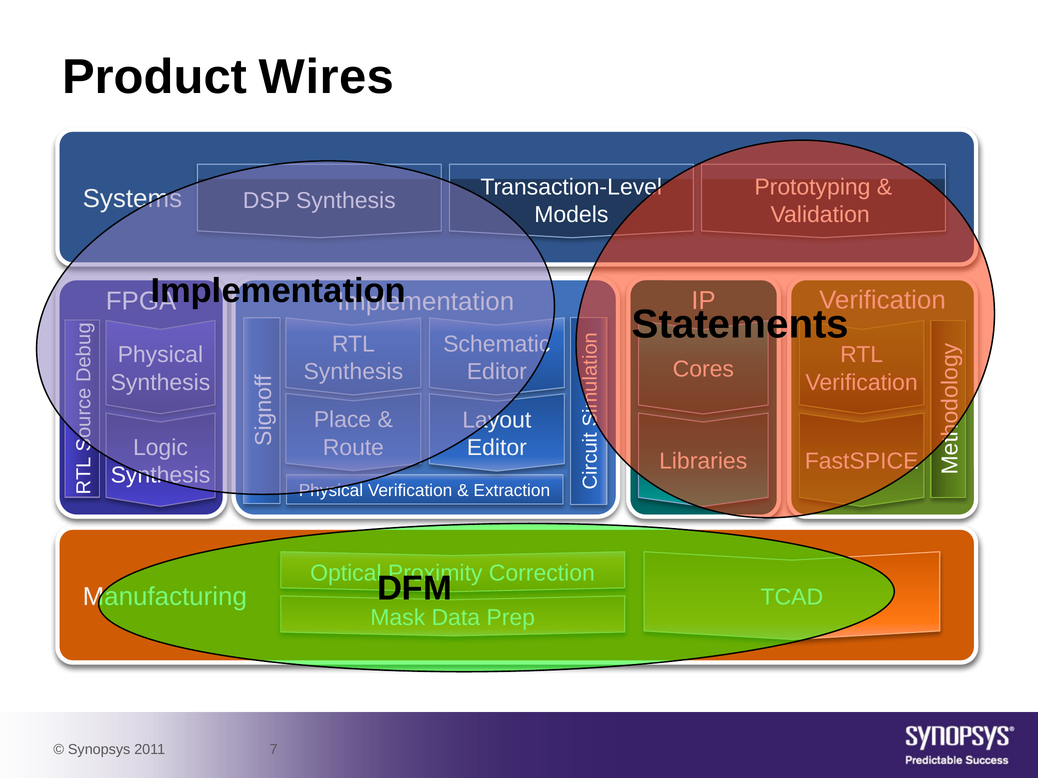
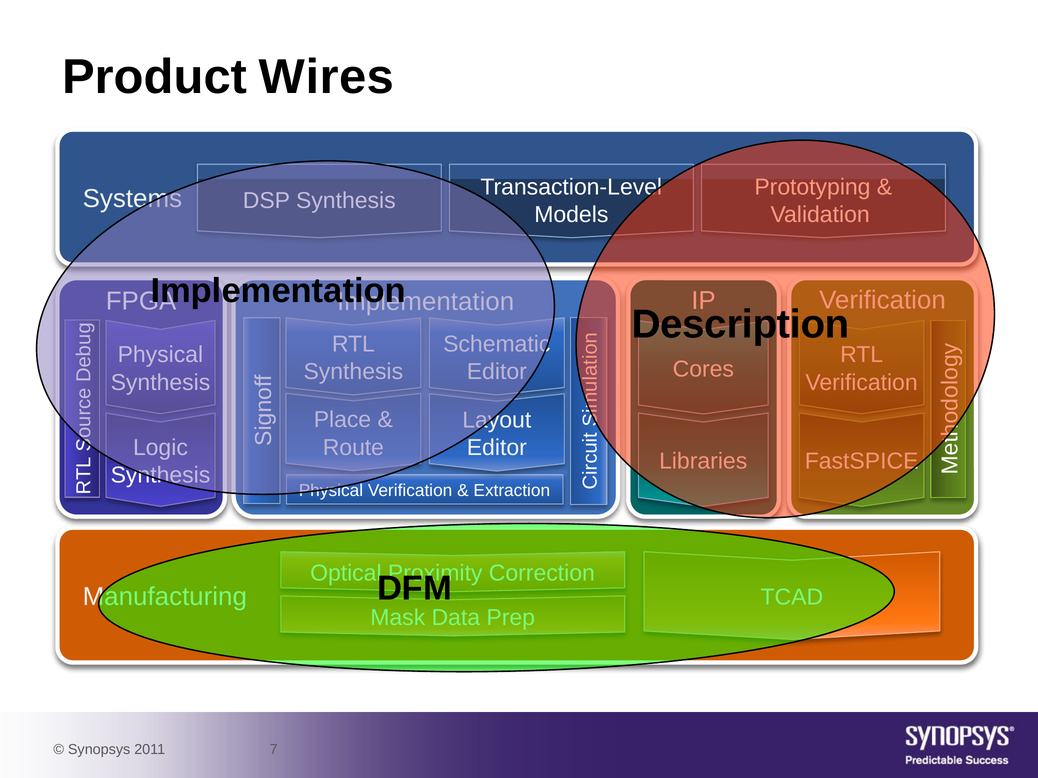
Statements: Statements -> Description (741, 325)
